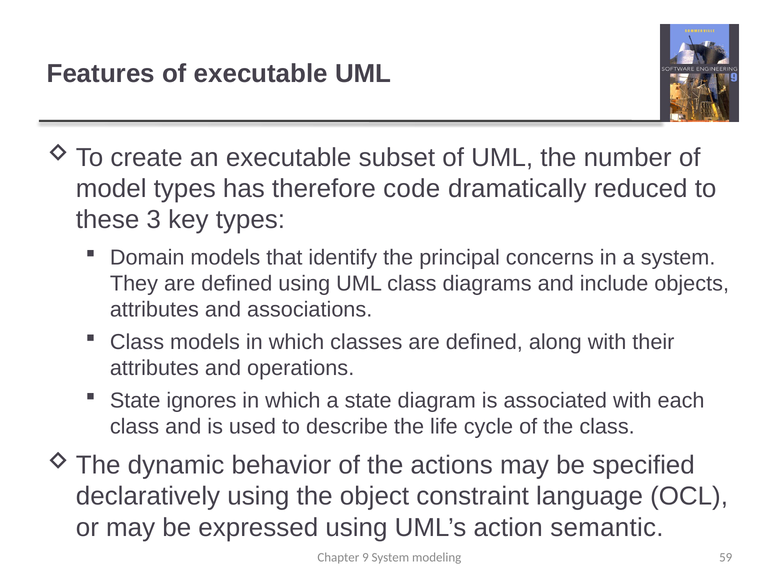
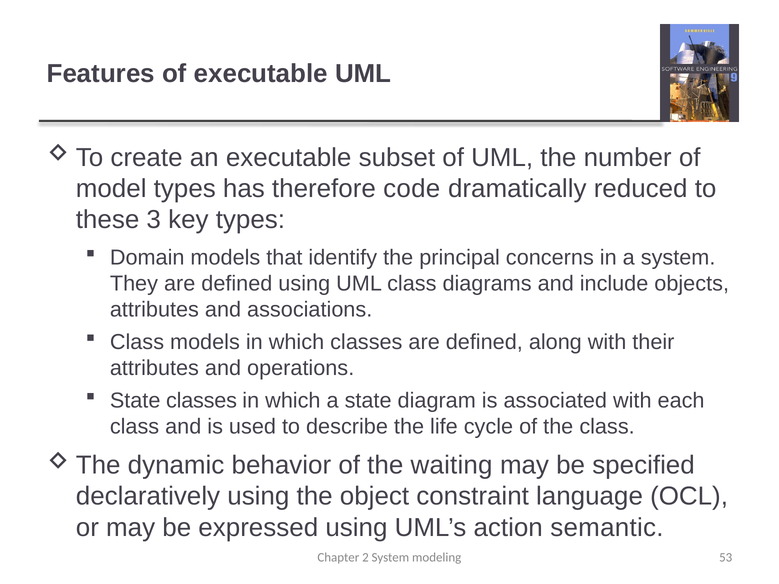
State ignores: ignores -> classes (202, 401)
actions: actions -> waiting (452, 465)
9: 9 -> 2 (365, 558)
59: 59 -> 53 (726, 558)
